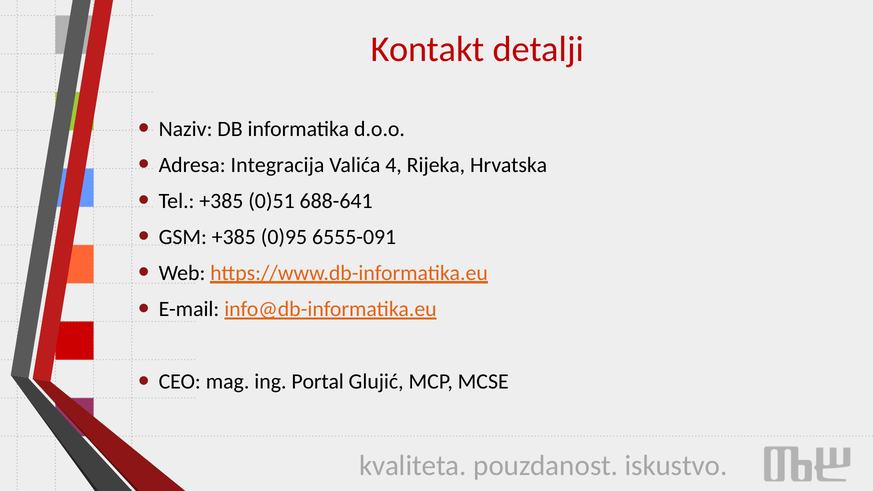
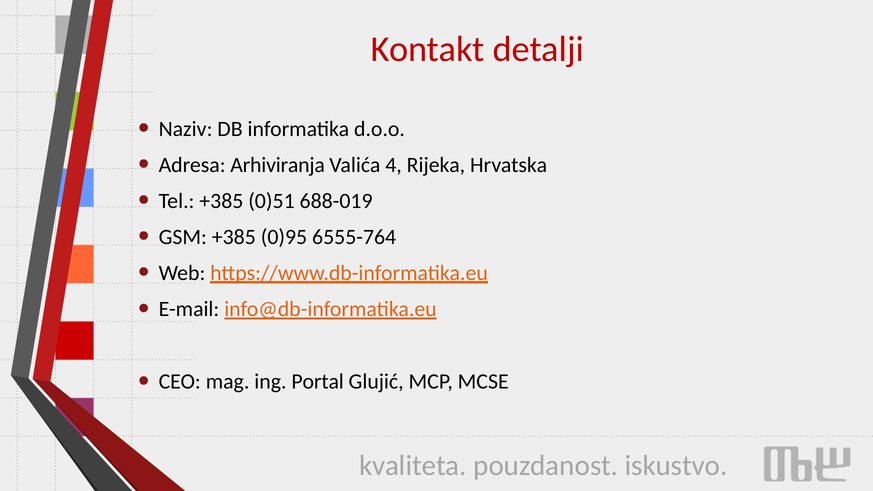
Integracija: Integracija -> Arhiviranja (278, 165)
688-641: 688-641 -> 688-019 (336, 201)
6555-091: 6555-091 -> 6555-764 (354, 237)
